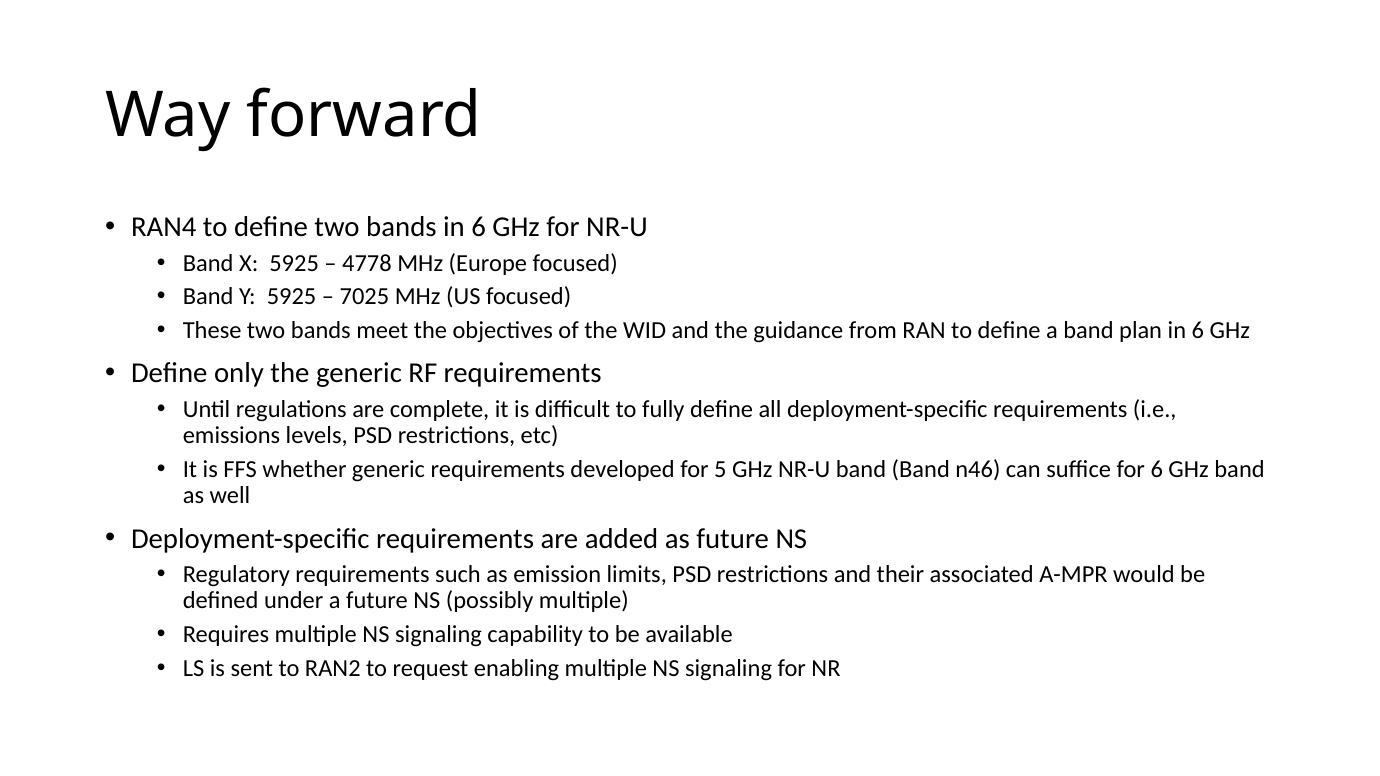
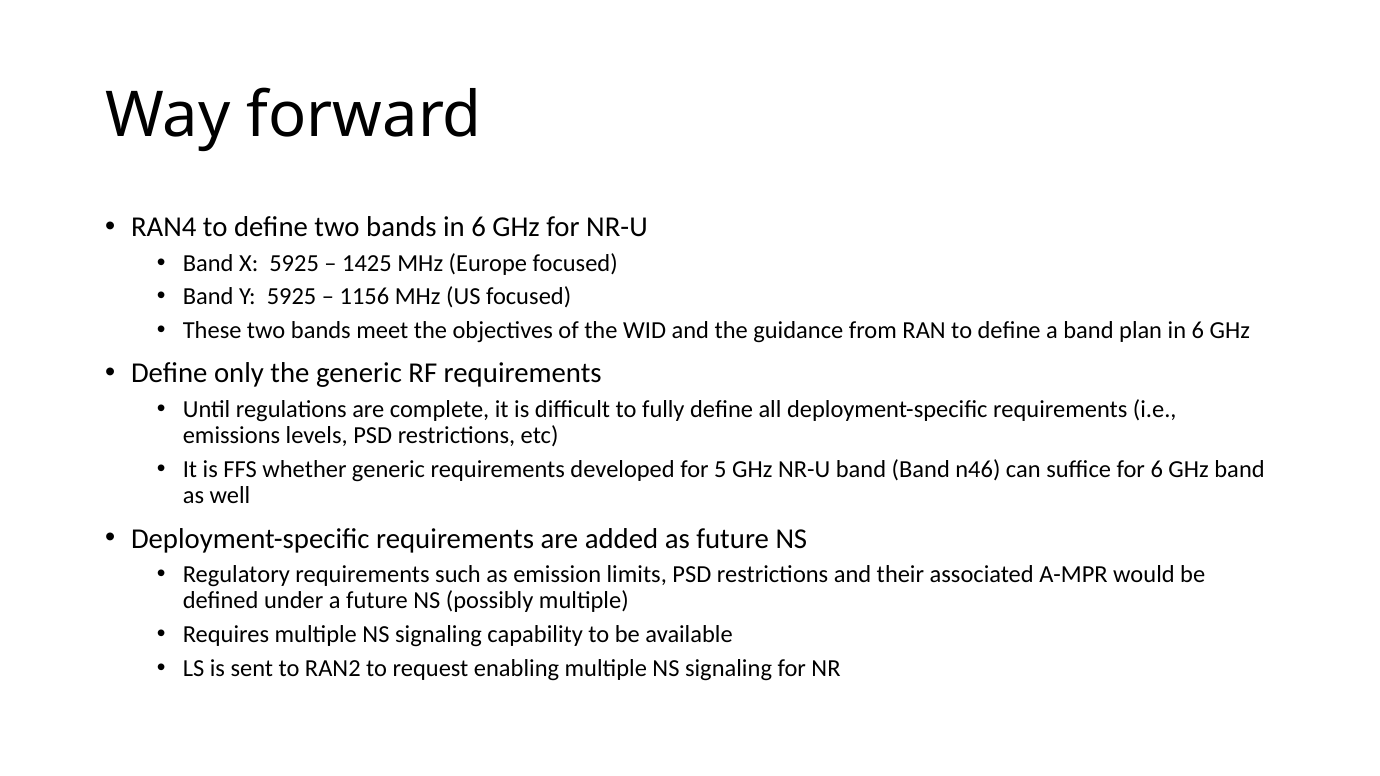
4778: 4778 -> 1425 (367, 263)
7025: 7025 -> 1156 (364, 297)
